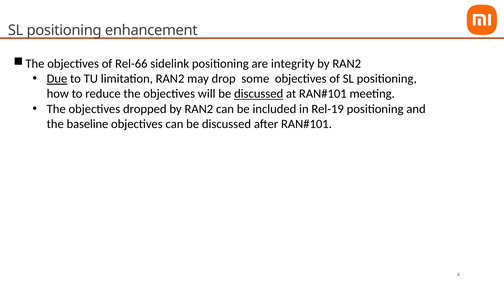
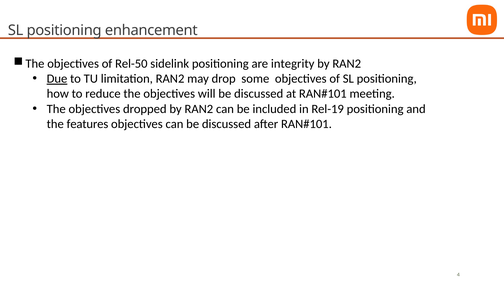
Rel-66: Rel-66 -> Rel-50 (131, 64)
discussed underline: present -> none (259, 94)
baseline: baseline -> features (87, 124)
